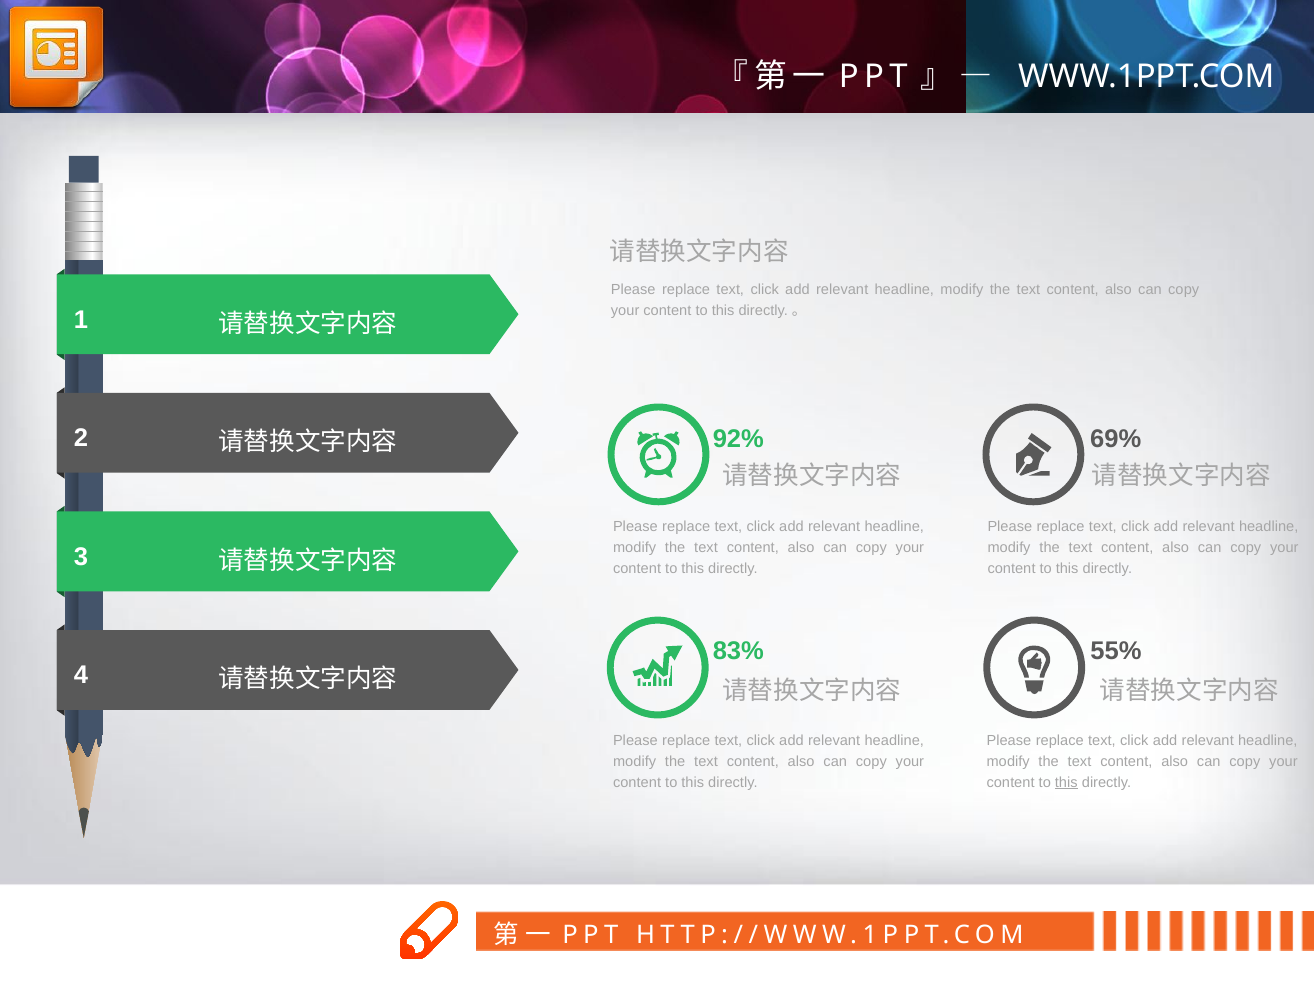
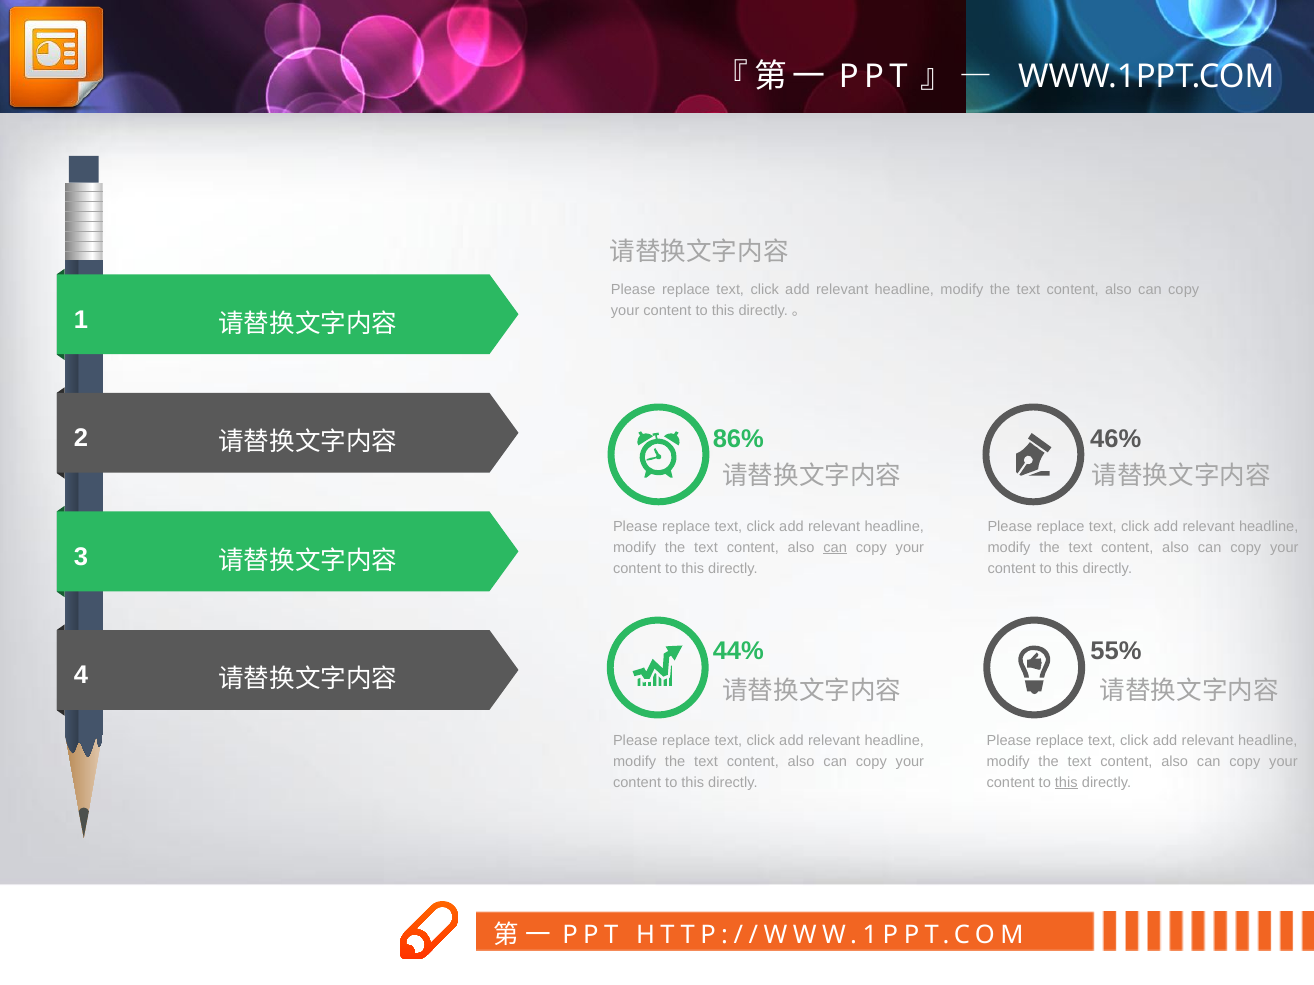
92%: 92% -> 86% (738, 439)
69%: 69% -> 46% (1116, 439)
can underline: none -> present (835, 548)
83%: 83% -> 44% (738, 651)
